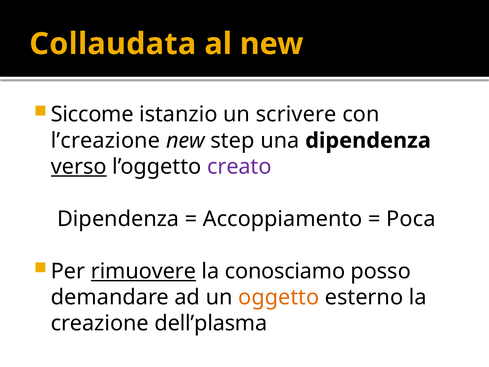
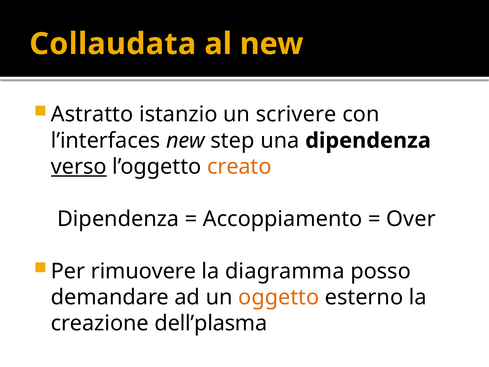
Siccome: Siccome -> Astratto (92, 114)
l’creazione: l’creazione -> l’interfaces (106, 141)
creato colour: purple -> orange (239, 167)
Poca: Poca -> Over (411, 219)
rimuovere underline: present -> none (143, 271)
conosciamo: conosciamo -> diagramma (285, 271)
